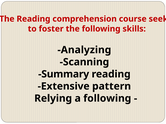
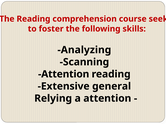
Summary: Summary -> Attention (64, 74)
pattern: pattern -> general (112, 87)
a following: following -> attention (107, 99)
